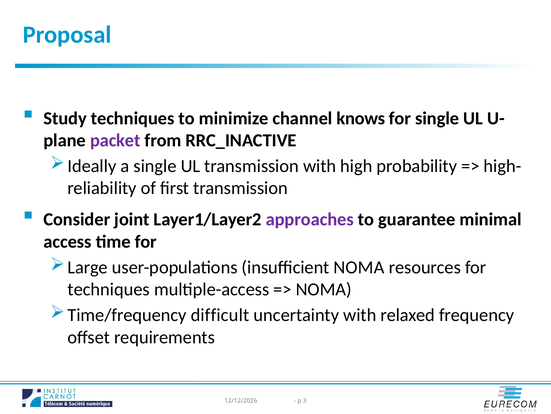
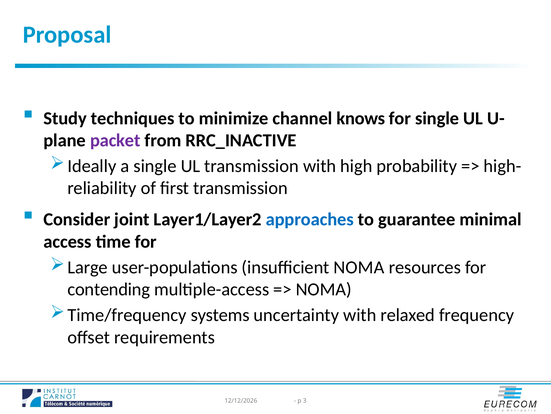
approaches colour: purple -> blue (310, 219)
techniques: techniques -> contending (109, 289)
difficult: difficult -> systems (220, 315)
